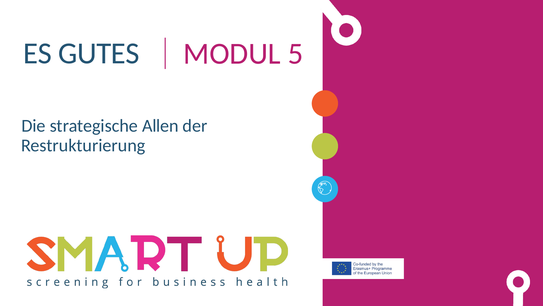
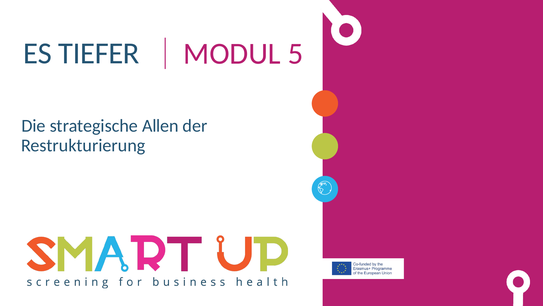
GUTES: GUTES -> TIEFER (99, 53)
